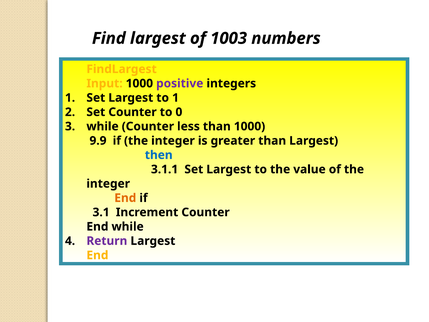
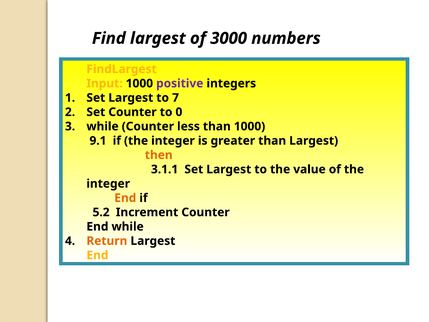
1003: 1003 -> 3000 (229, 38)
to 1: 1 -> 7 (176, 98)
9.9: 9.9 -> 9.1 (98, 141)
then colour: blue -> orange (159, 155)
3.1: 3.1 -> 5.2 (101, 212)
Return colour: purple -> orange (107, 241)
